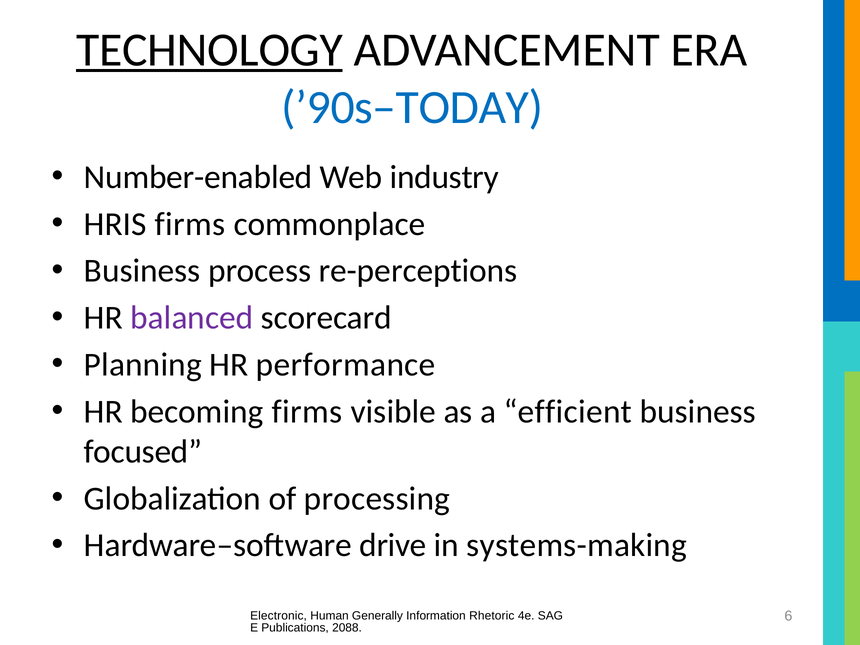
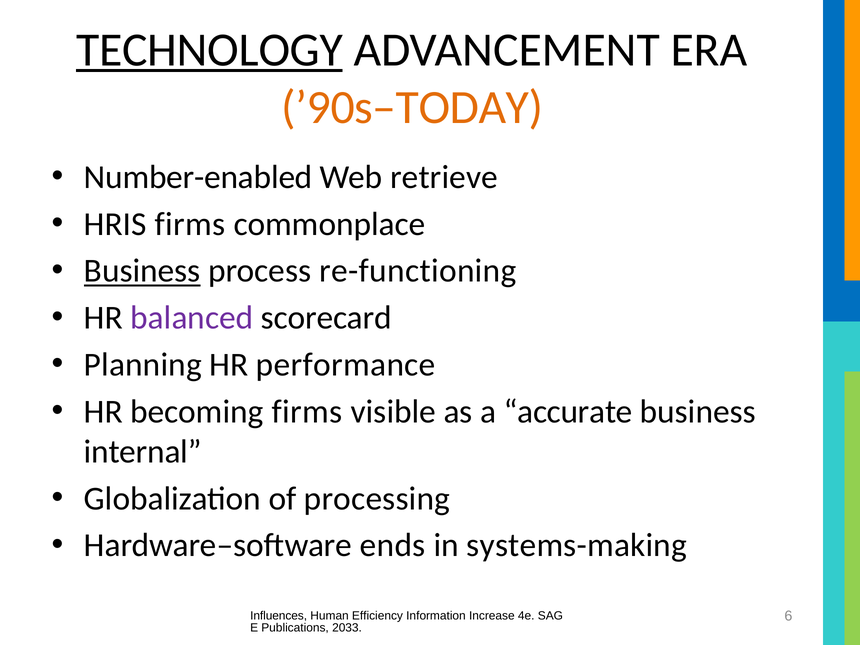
’90s–TODAY colour: blue -> orange (412, 107)
industry: industry -> retrieve (444, 177)
Business underline: none -> present (142, 271)
re-perceptions: re-perceptions -> re-functioning (418, 271)
efficient: efficient -> accurate (568, 412)
focused: focused -> internal (143, 452)
drive: drive -> ends (393, 545)
Electronic: Electronic -> Influences (279, 616)
Generally: Generally -> Efficiency (377, 616)
Rhetoric: Rhetoric -> Increase (492, 616)
2088: 2088 -> 2033 (347, 628)
